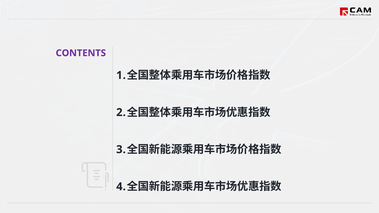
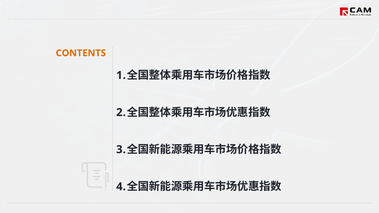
CONTENTS colour: purple -> orange (81, 53)
